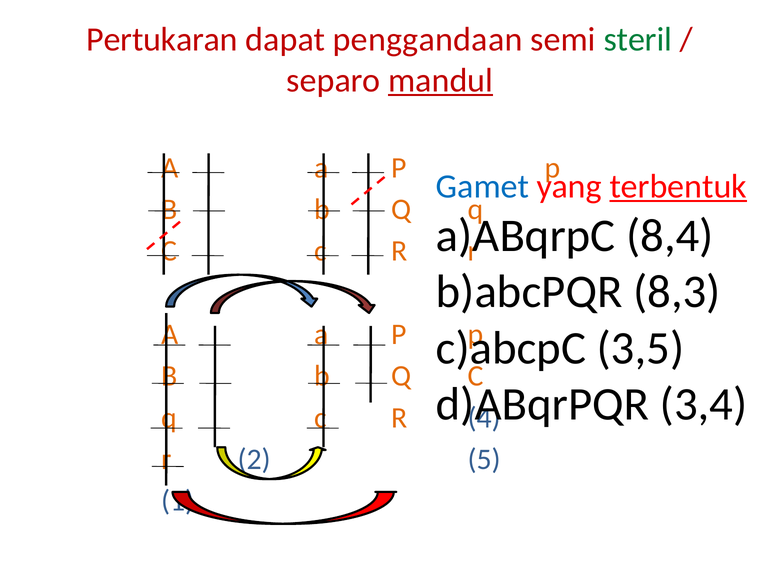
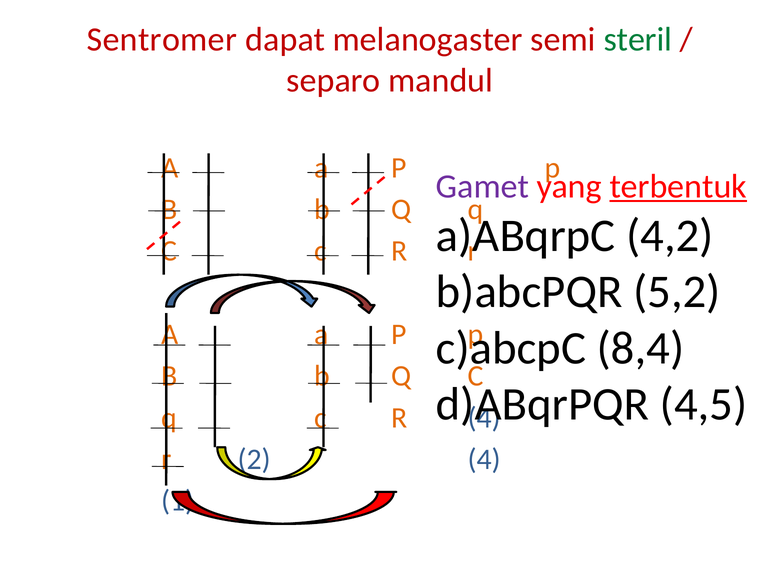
Pertukaran: Pertukaran -> Sentromer (162, 39)
penggandaan: penggandaan -> melanogaster (428, 39)
mandul underline: present -> none (441, 80)
Gamet colour: blue -> purple (482, 186)
8,4: 8,4 -> 4,2 (670, 236)
8,3: 8,3 -> 5,2 (677, 292)
3,5: 3,5 -> 8,4 (640, 348)
3,4: 3,4 -> 4,5 (704, 405)
5: 5 -> 4 (484, 460)
